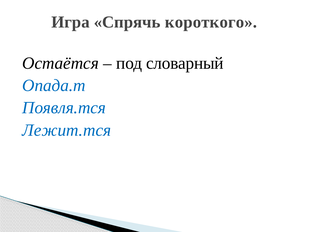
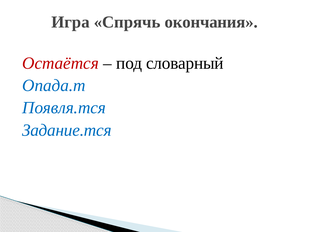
короткого: короткого -> окончания (211, 22)
Остаётся colour: black -> red (61, 63)
Лежит.тся: Лежит.тся -> Задание.тся (67, 130)
